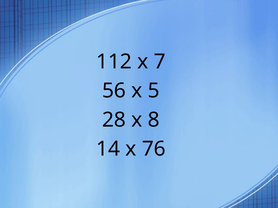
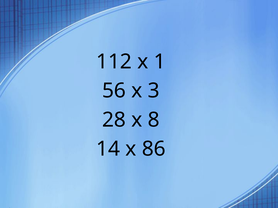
7: 7 -> 1 (160, 62)
5: 5 -> 3 (154, 91)
76: 76 -> 86 (154, 149)
